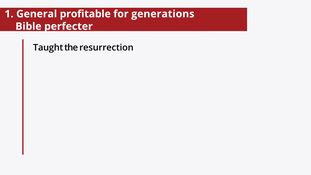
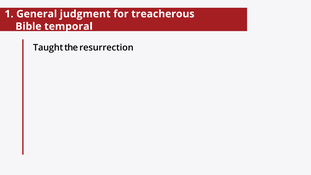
profitable: profitable -> judgment (85, 14)
generations: generations -> treacherous (163, 14)
perfecter: perfecter -> temporal (68, 26)
